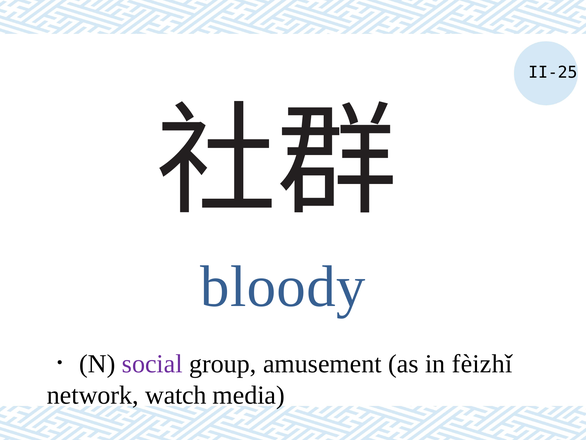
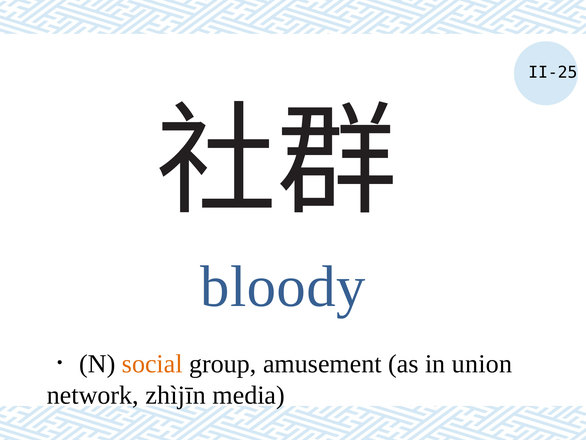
social colour: purple -> orange (152, 364)
fèizhǐ: fèizhǐ -> union (482, 364)
watch: watch -> zhìjīn (176, 395)
